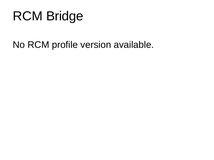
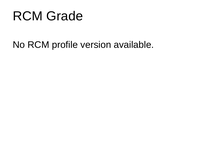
Bridge: Bridge -> Grade (65, 16)
